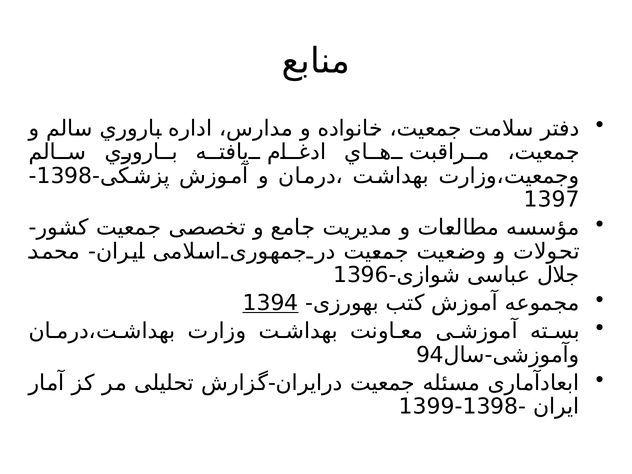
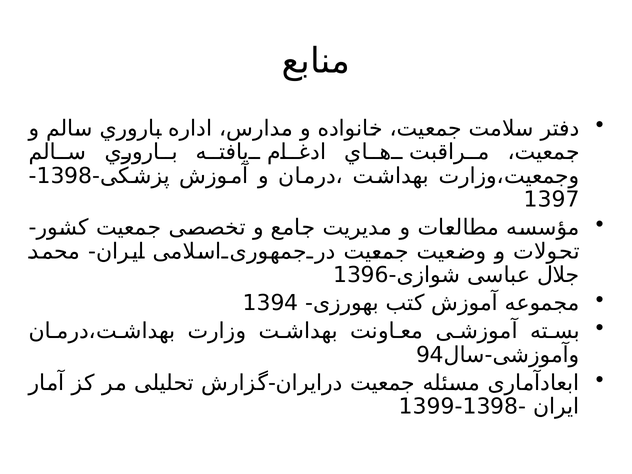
1394 underline: present -> none (271, 303)
